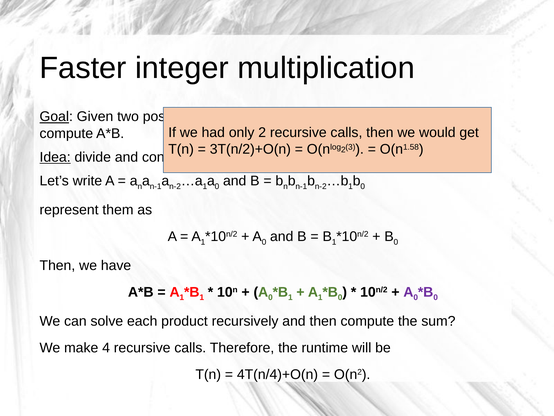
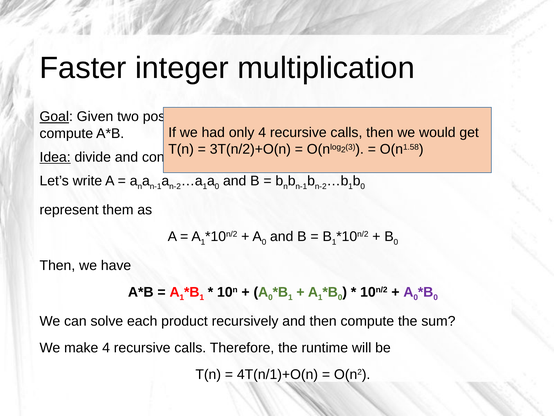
only 2: 2 -> 4 (262, 132)
4T(n/4)+O(n: 4T(n/4)+O(n -> 4T(n/1)+O(n (277, 374)
